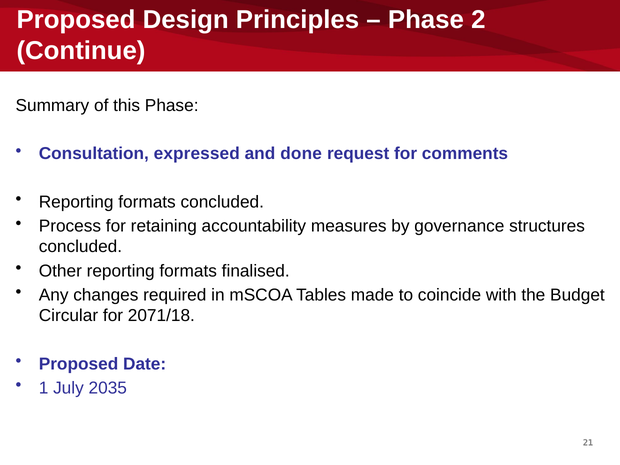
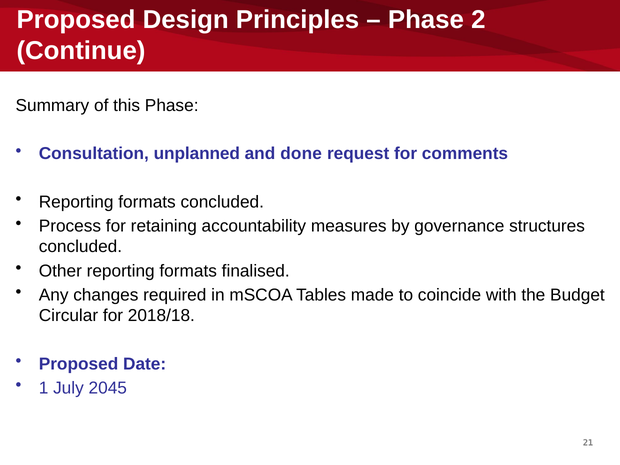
expressed: expressed -> unplanned (197, 154)
2071/18: 2071/18 -> 2018/18 (161, 316)
2035: 2035 -> 2045 (108, 388)
